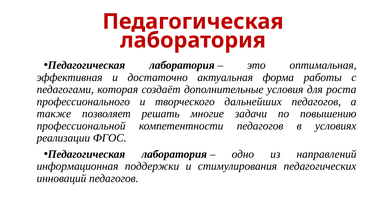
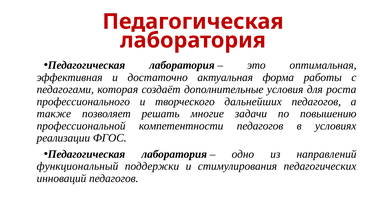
информационная: информационная -> функциональный (77, 166)
